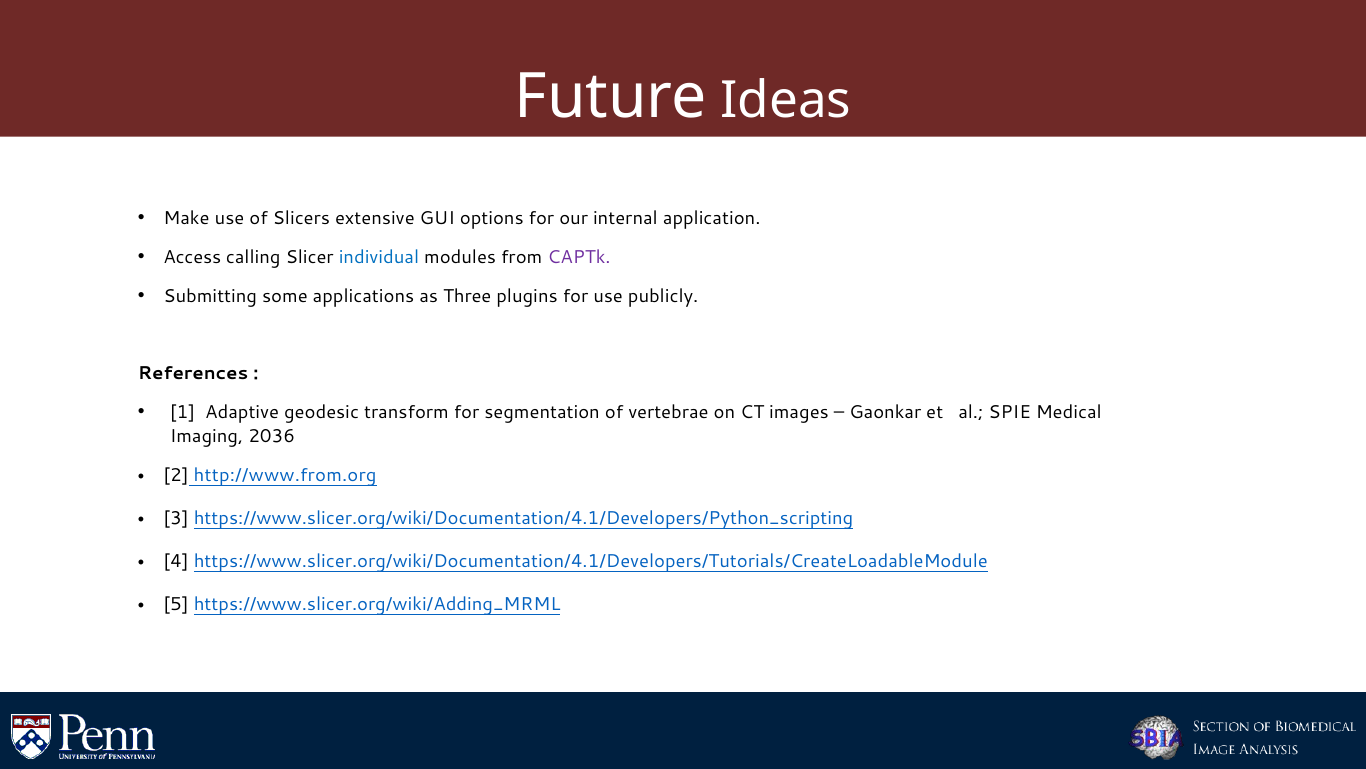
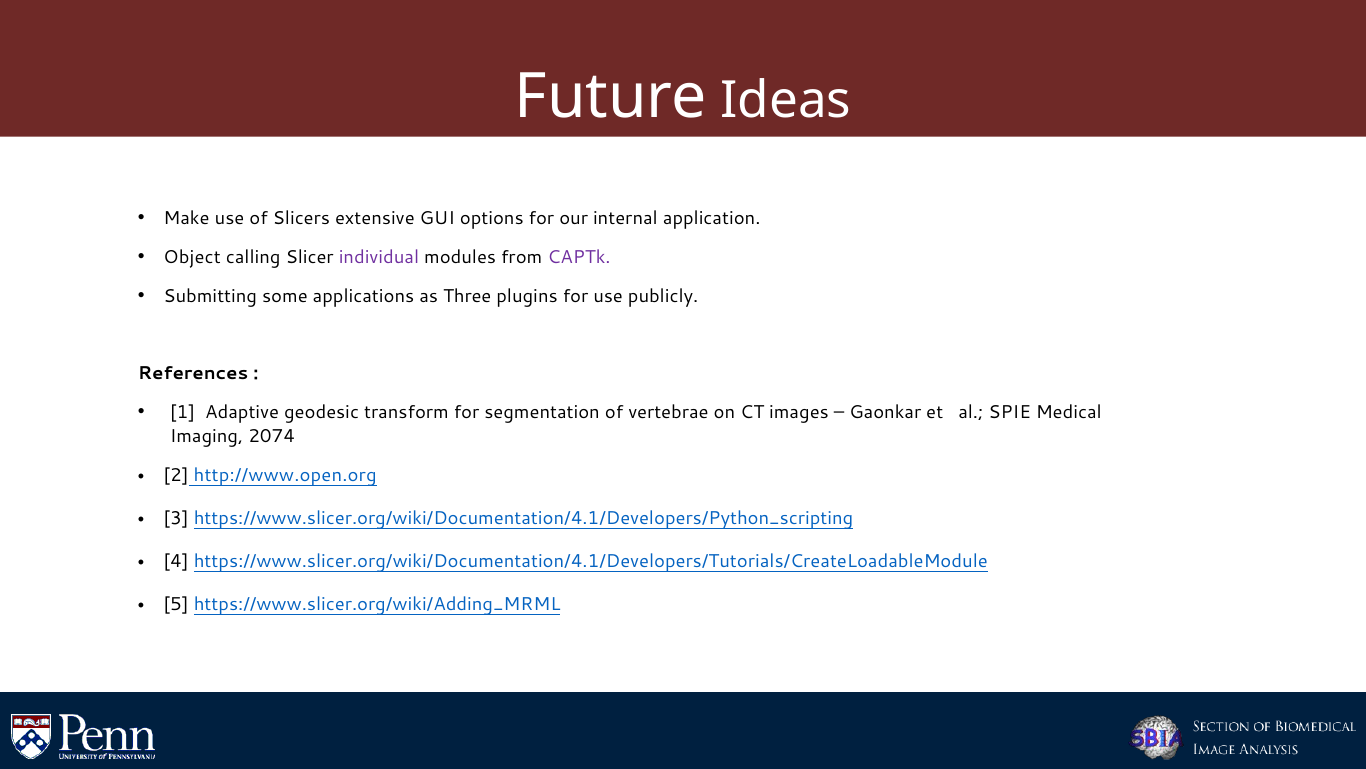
Access: Access -> Object (192, 257)
individual colour: blue -> purple (379, 257)
2036: 2036 -> 2074 (272, 436)
http://www.from.org: http://www.from.org -> http://www.open.org (285, 475)
